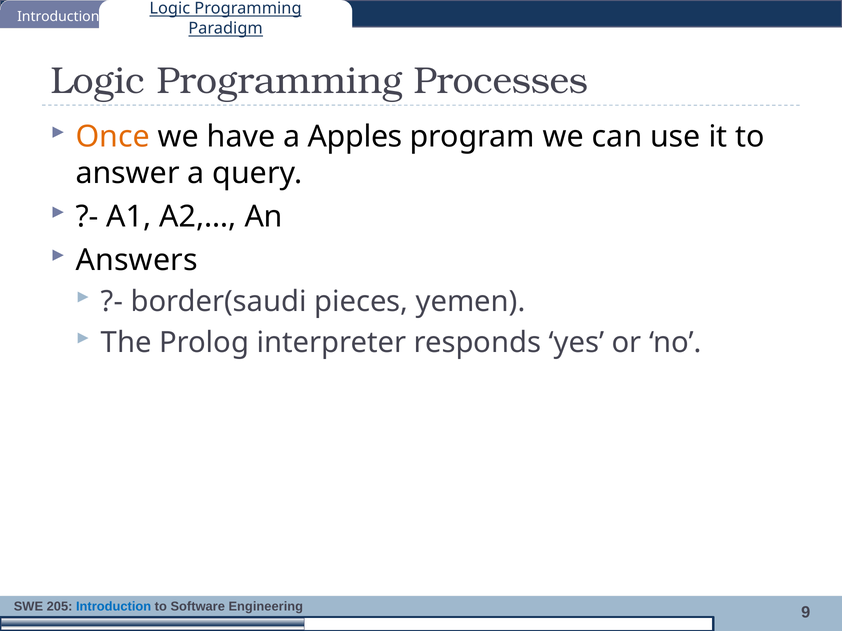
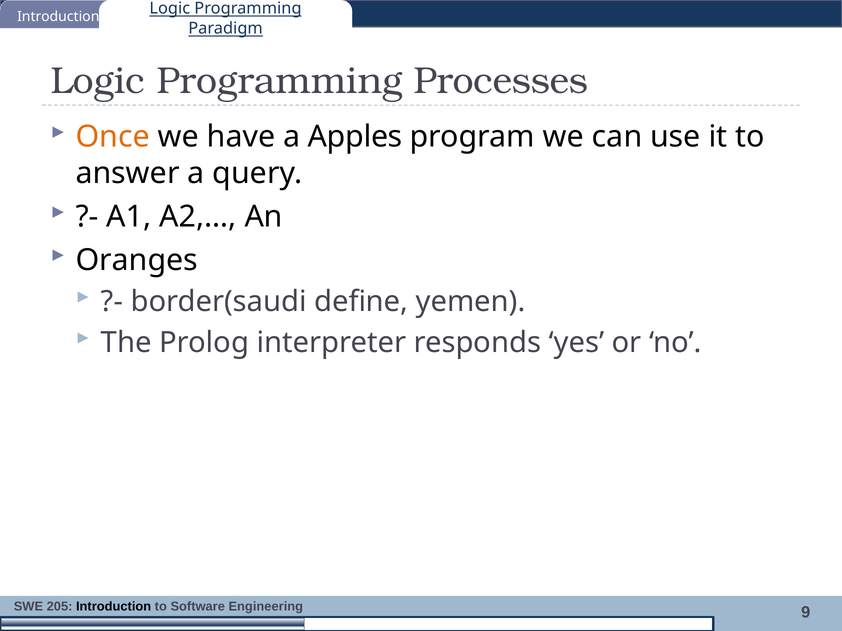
Answers: Answers -> Oranges (137, 260)
pieces: pieces -> define (361, 302)
Introduction colour: blue -> black (114, 607)
